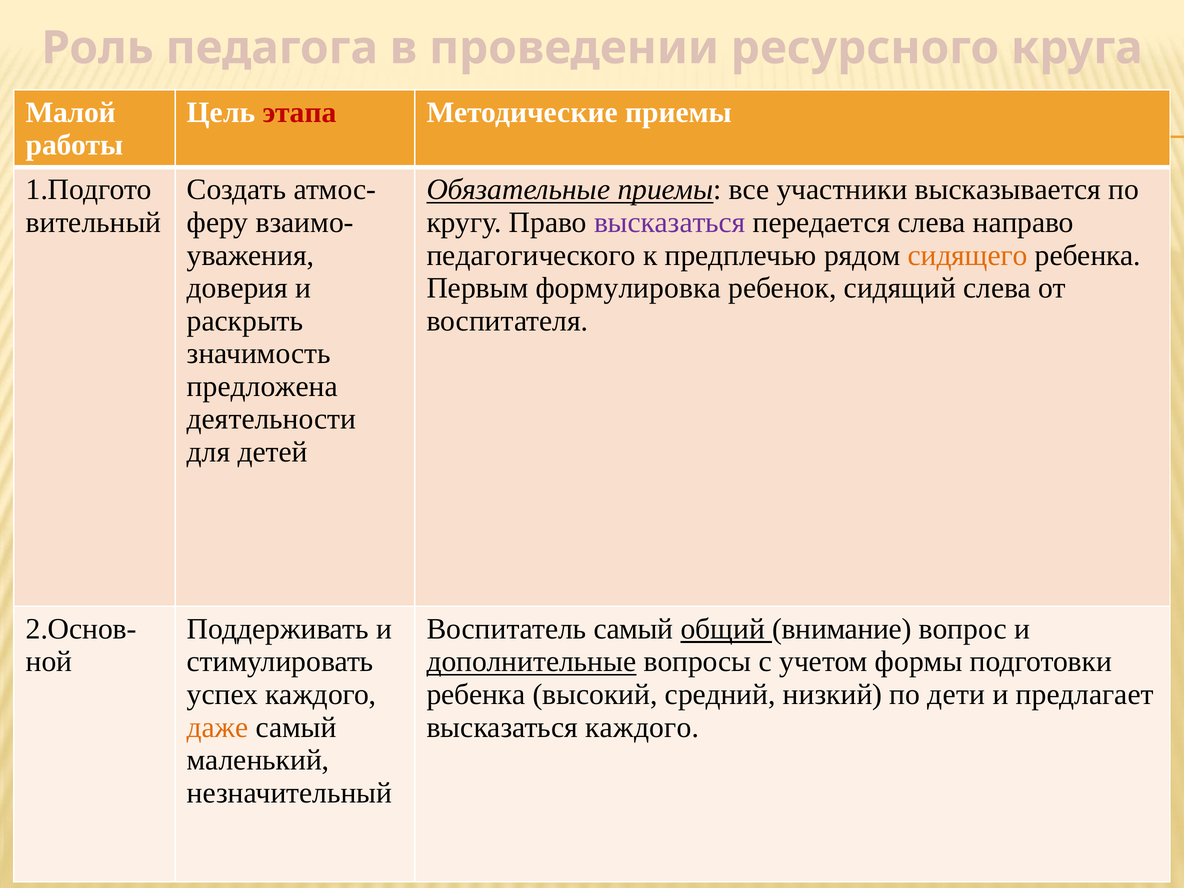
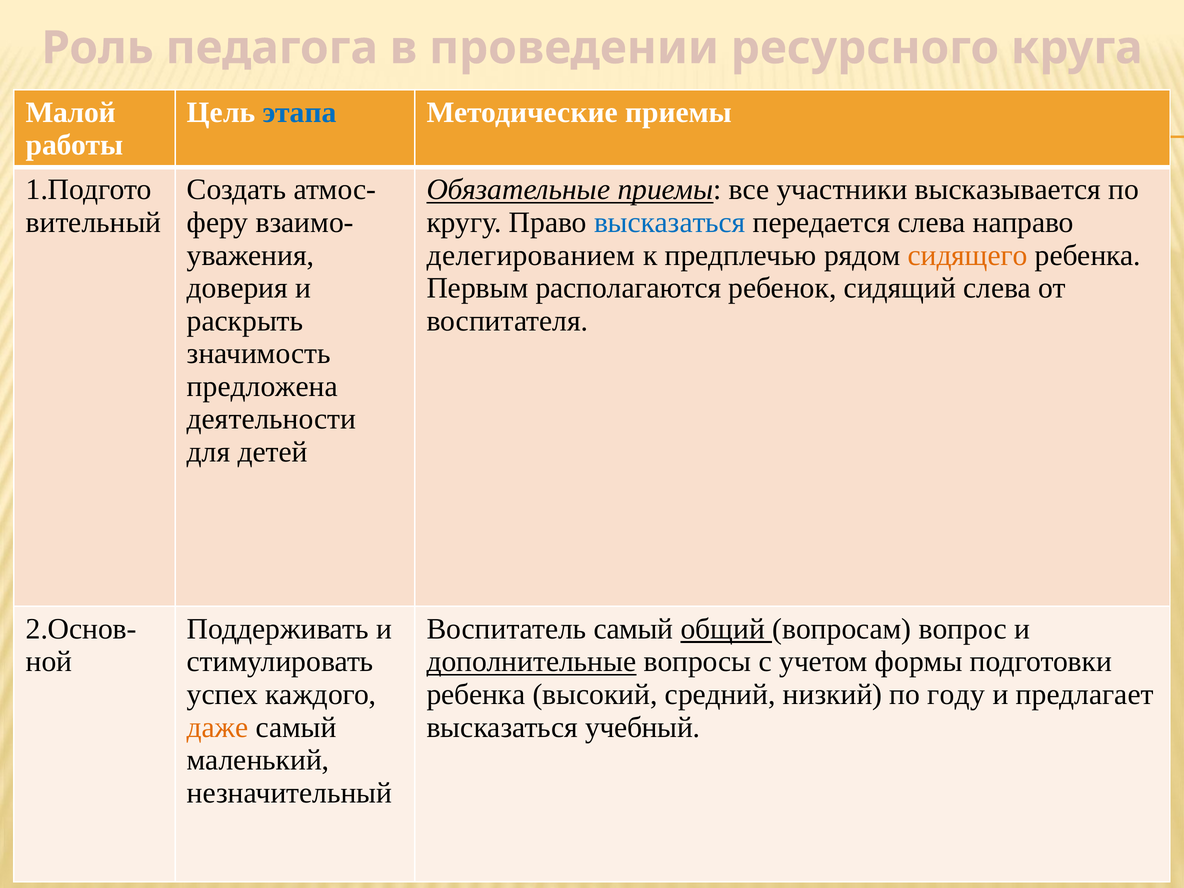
этапа colour: red -> blue (300, 112)
высказаться colour: purple -> blue (670, 222)
педагогического: педагогического -> делегированием (531, 255)
формулировка: формулировка -> располагаются (628, 288)
внимание: внимание -> вопросам (842, 629)
дети: дети -> году (956, 694)
высказаться каждого: каждого -> учебный (643, 727)
